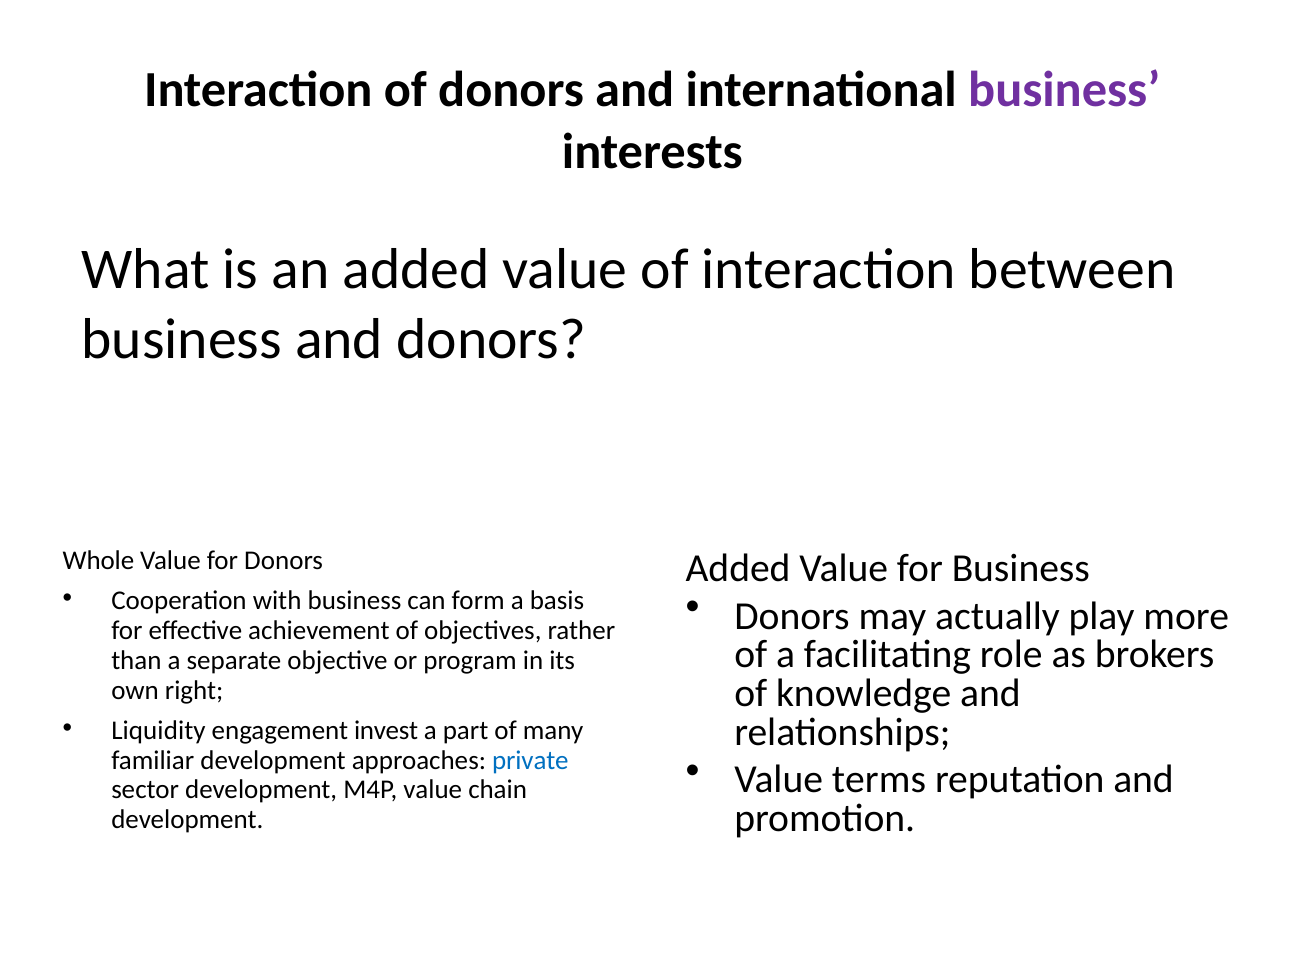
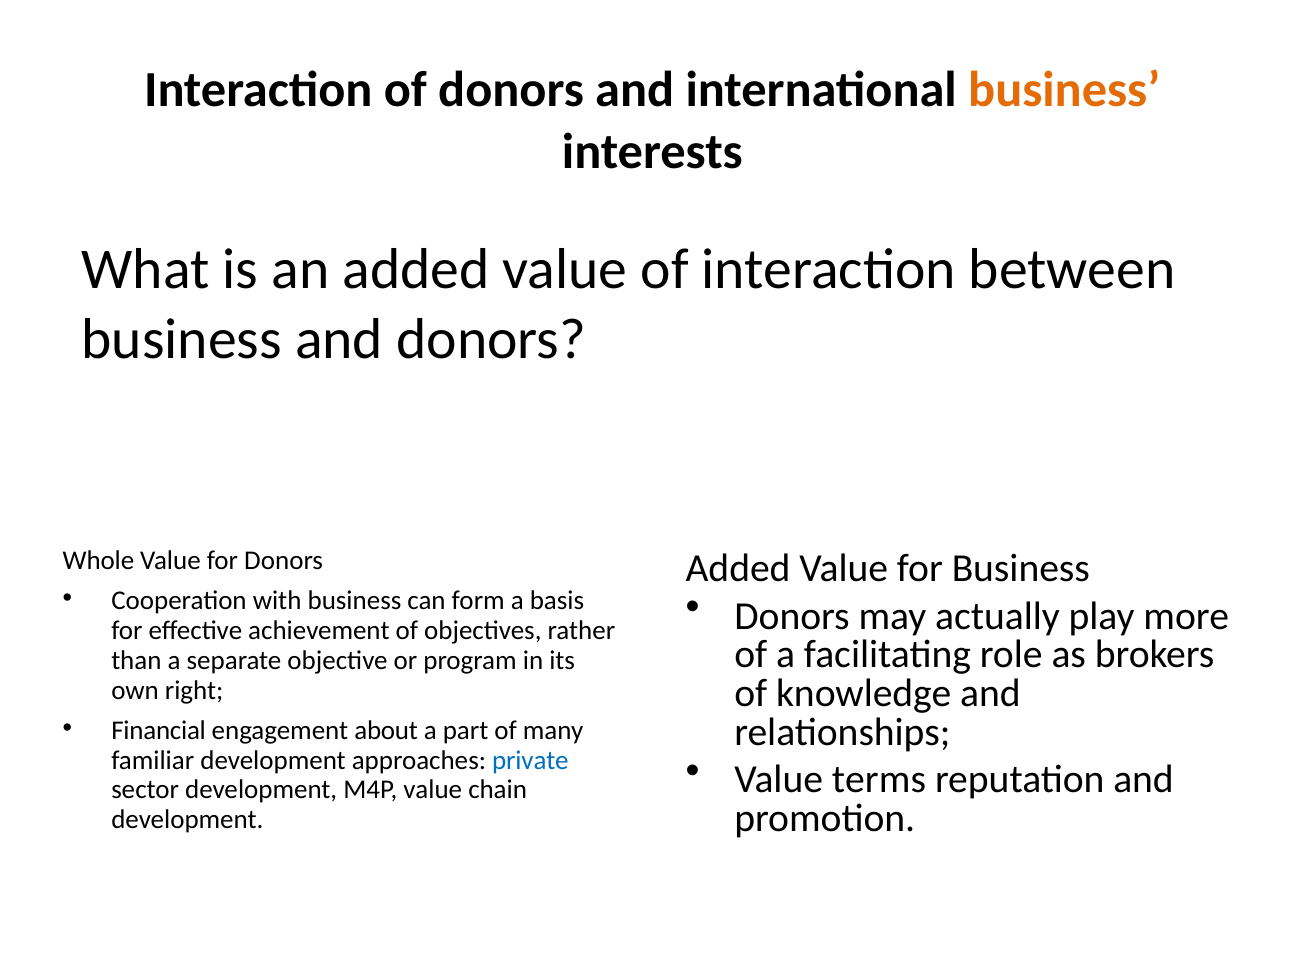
business colour: purple -> orange (1064, 90)
Liquidity: Liquidity -> Financial (159, 730)
invest: invest -> about (386, 730)
